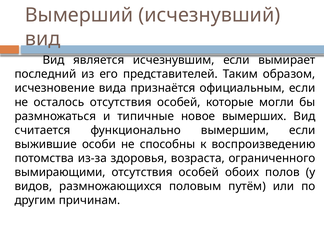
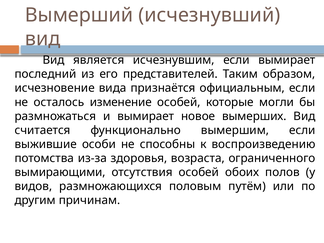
осталось отсутствия: отсутствия -> изменение (121, 102)
и типичные: типичные -> вымирает (146, 116)
